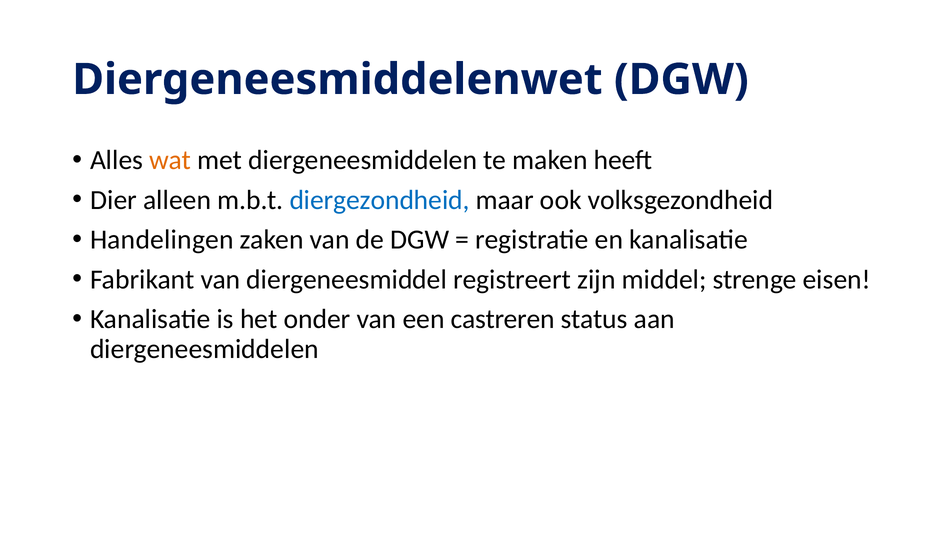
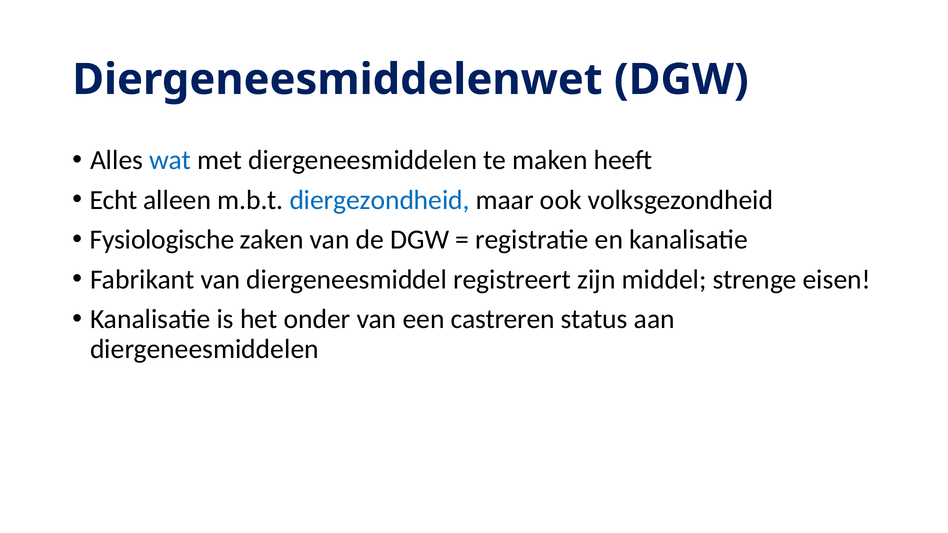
wat colour: orange -> blue (170, 160)
Dier: Dier -> Echt (114, 200)
Handelingen: Handelingen -> Fysiologische (162, 240)
